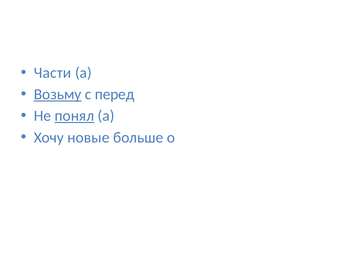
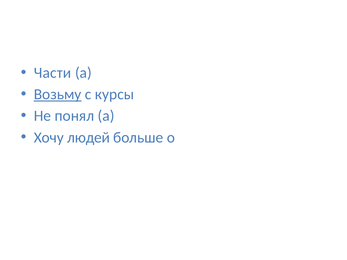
перед: перед -> курсы (115, 94)
понял underline: present -> none (74, 116)
новые: новые -> людей (89, 138)
